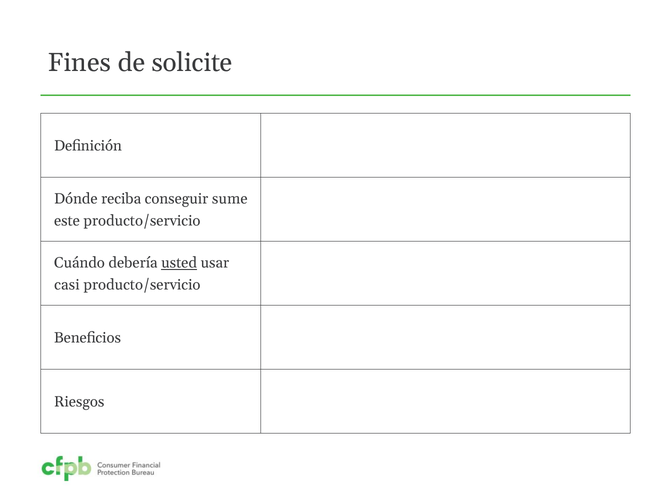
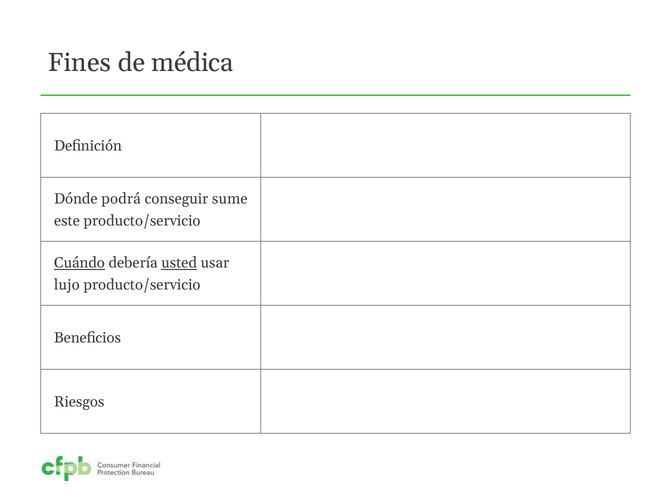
solicite: solicite -> médica (192, 63)
reciba: reciba -> podrá (121, 199)
Cuándo underline: none -> present (79, 263)
casi: casi -> lujo (67, 285)
